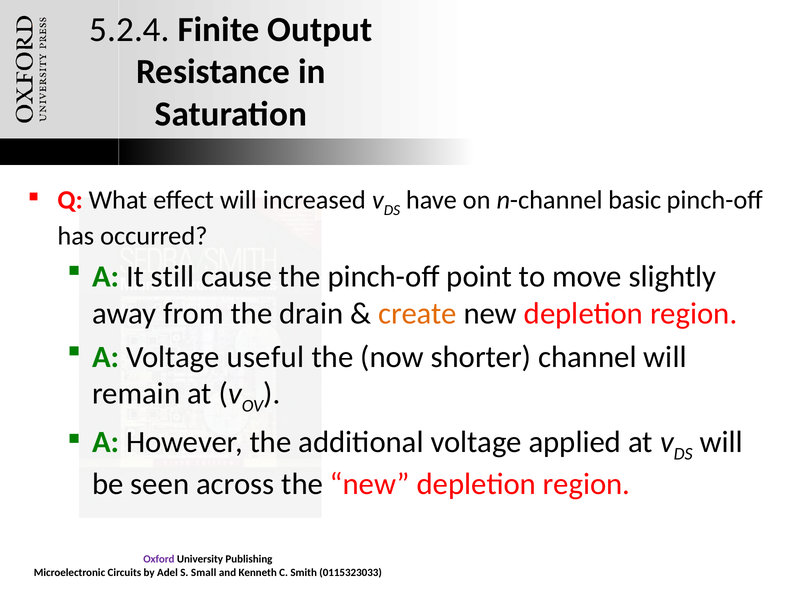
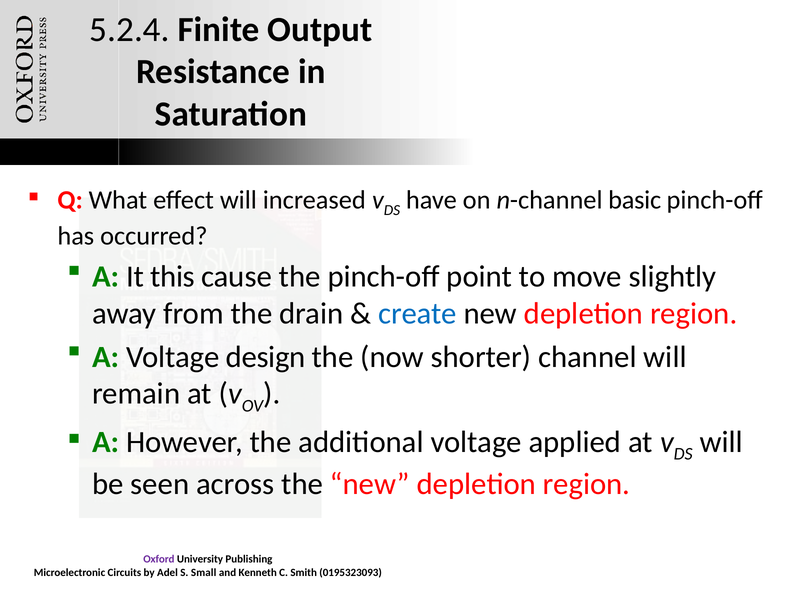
still: still -> this (173, 277)
create colour: orange -> blue (417, 314)
useful: useful -> design (266, 357)
0115323033: 0115323033 -> 0195323093 (351, 572)
